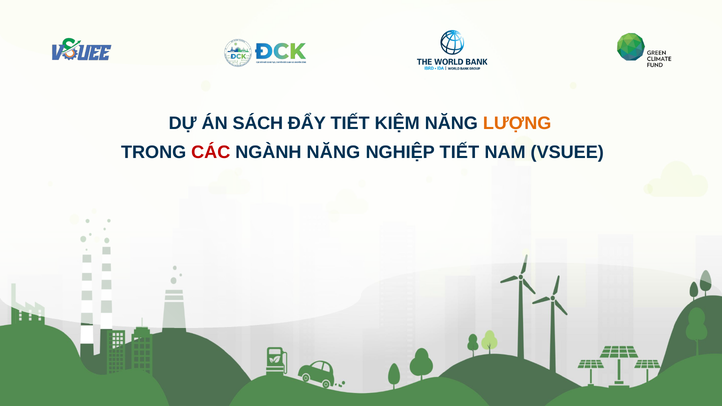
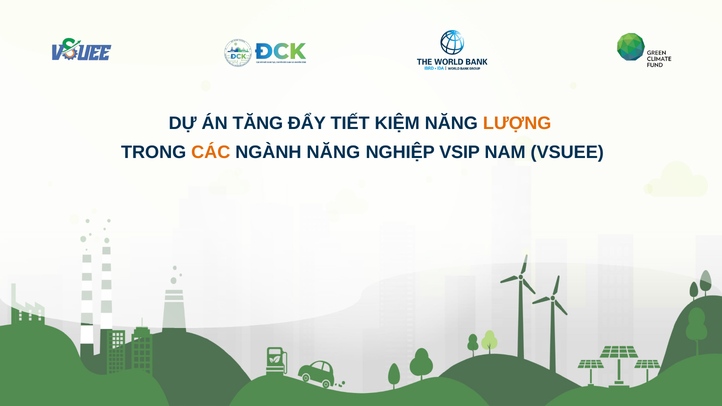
SÁCH: SÁCH -> TĂNG (258, 123)
CÁC colour: red -> orange (211, 152)
NGHIỆP TIẾT: TIẾT -> VSIP (460, 152)
